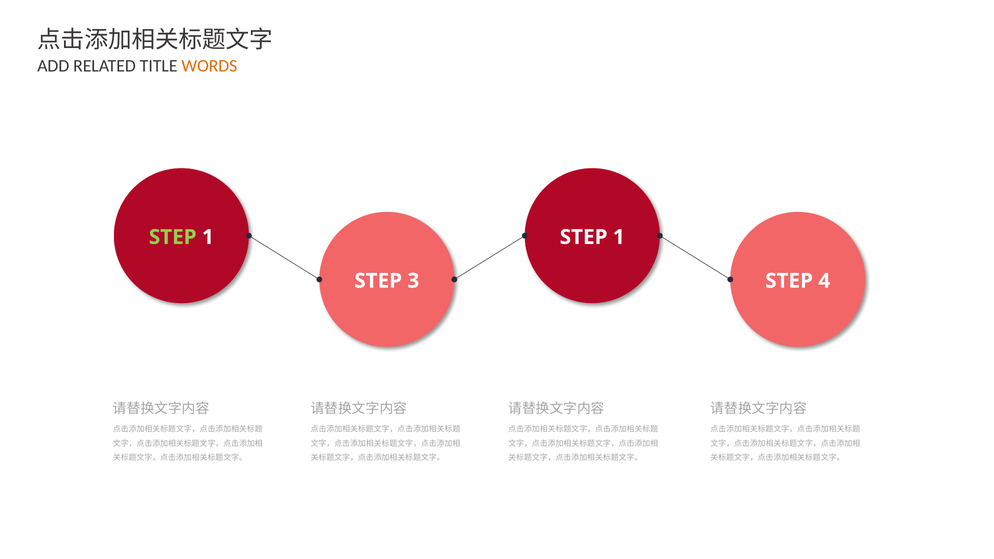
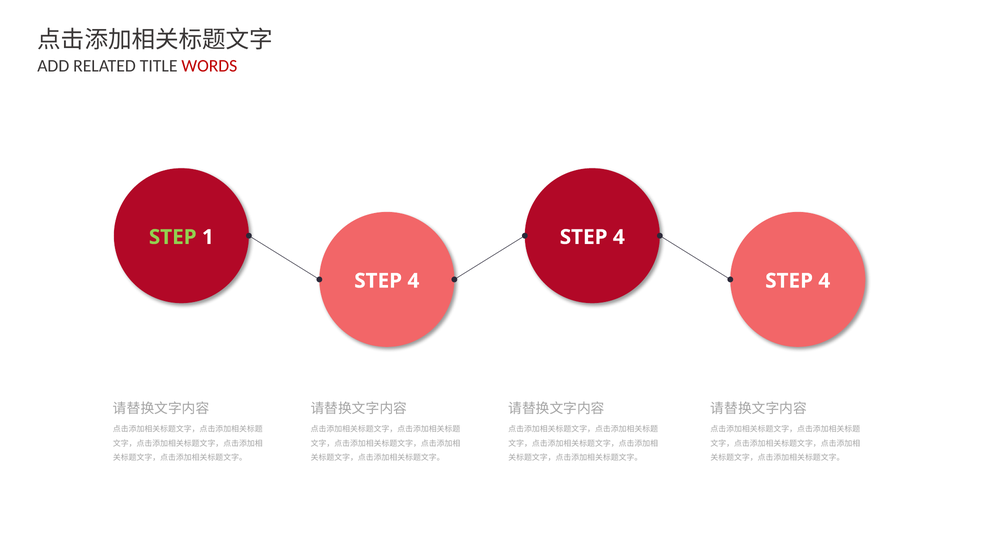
WORDS colour: orange -> red (209, 66)
1: 1 -> 4 (619, 237)
3: 3 -> 4 (413, 281)
